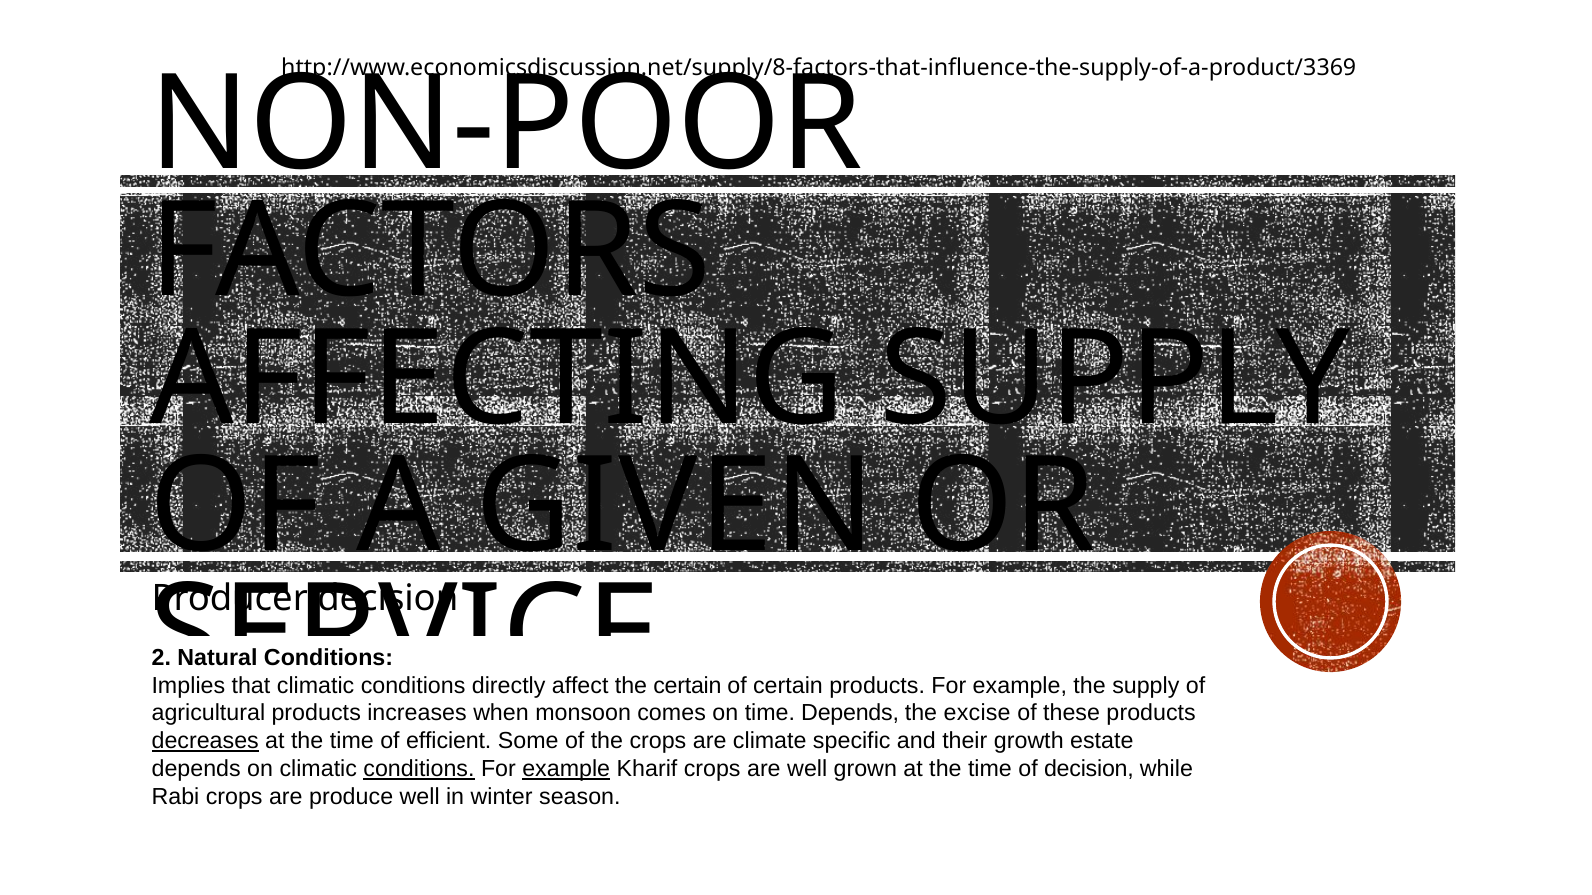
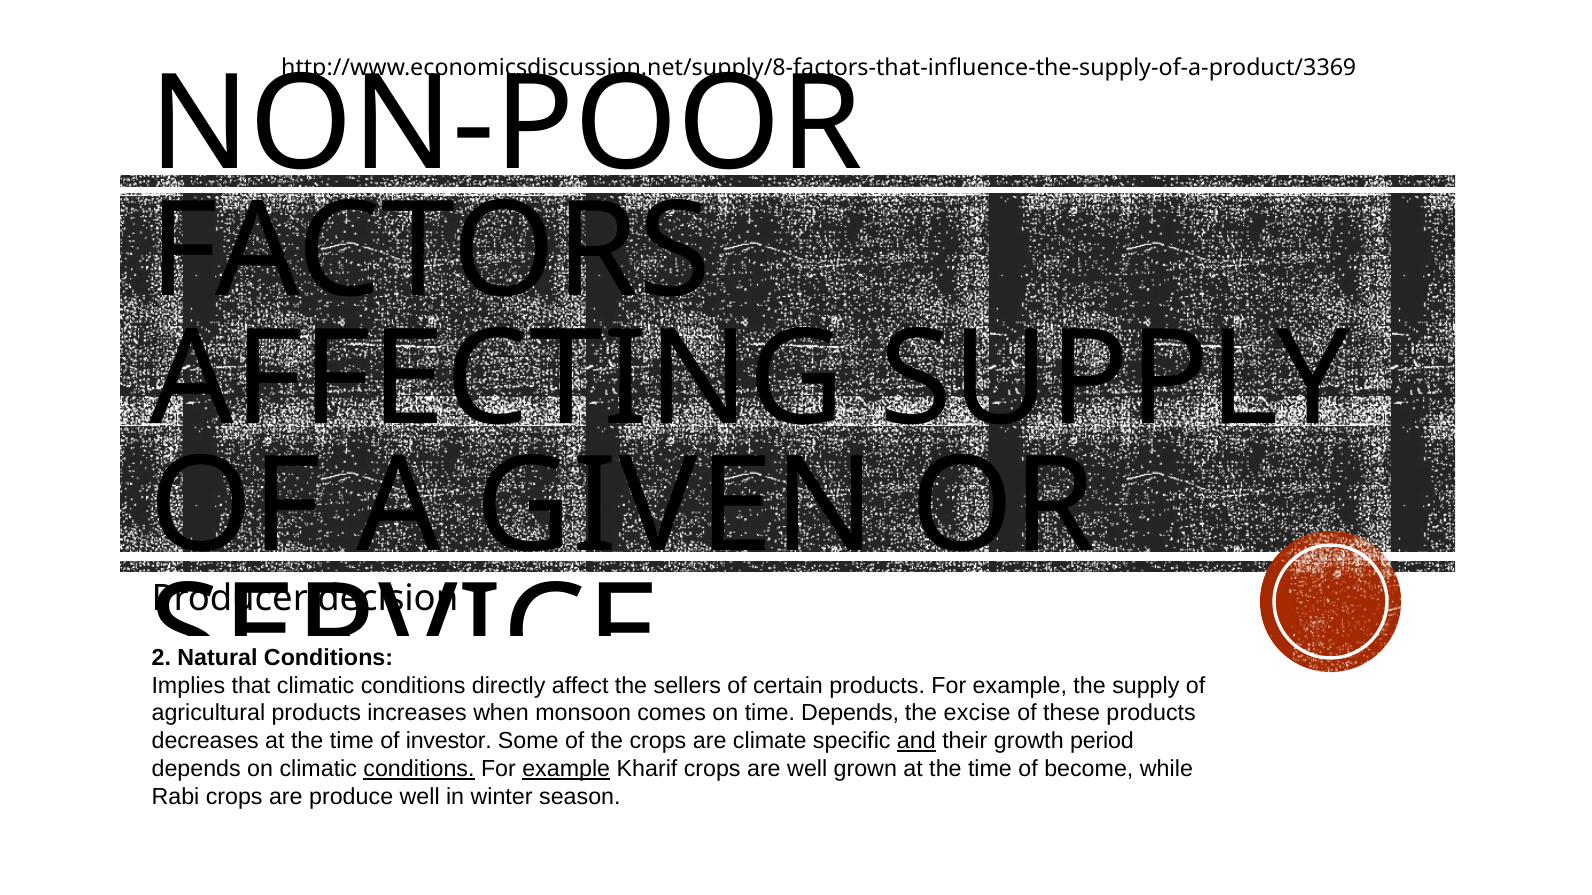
certain: certain -> sellers (687, 686)
decreases underline: present -> none (205, 742)
efficient: efficient -> investor (449, 742)
and underline: none -> present (916, 742)
estate: estate -> period (1102, 742)
of decision: decision -> become (1089, 769)
